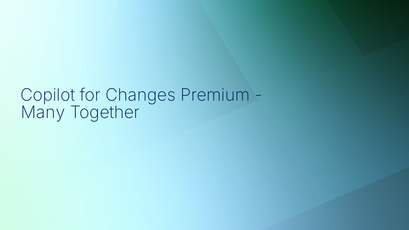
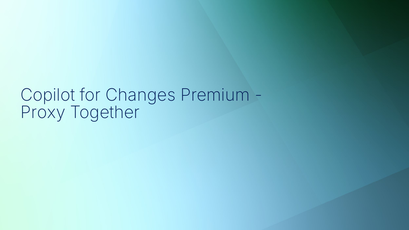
Many: Many -> Proxy (43, 113)
